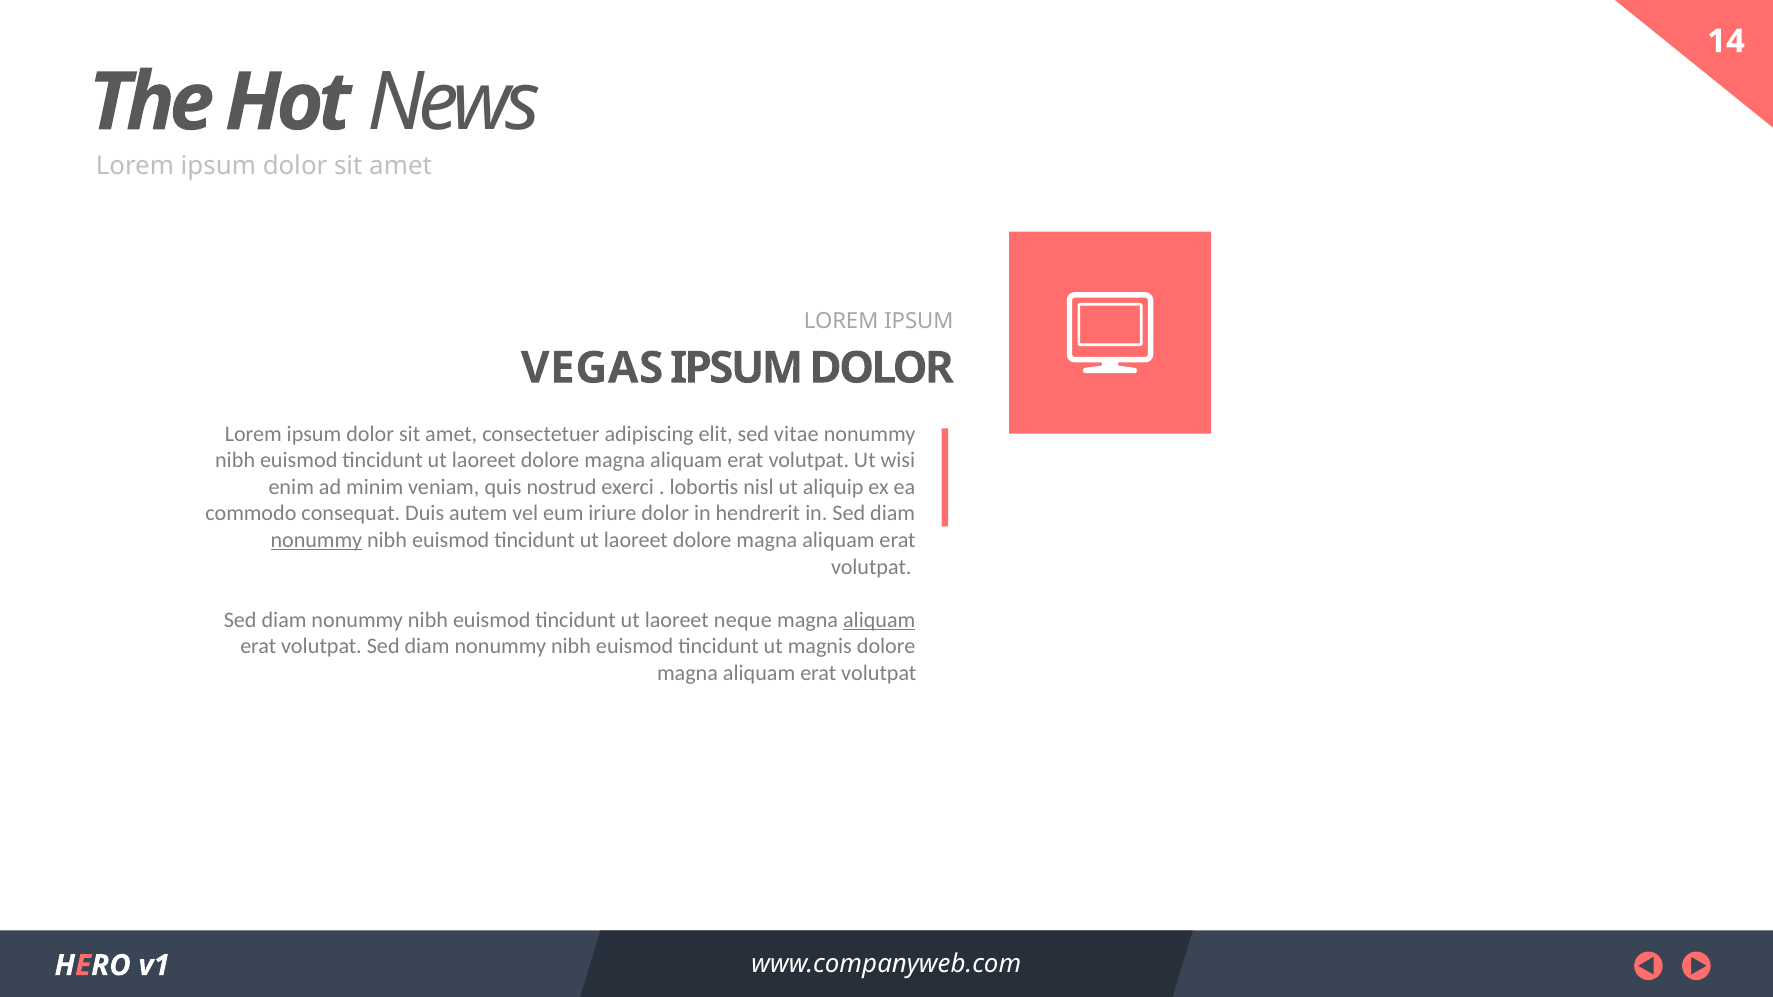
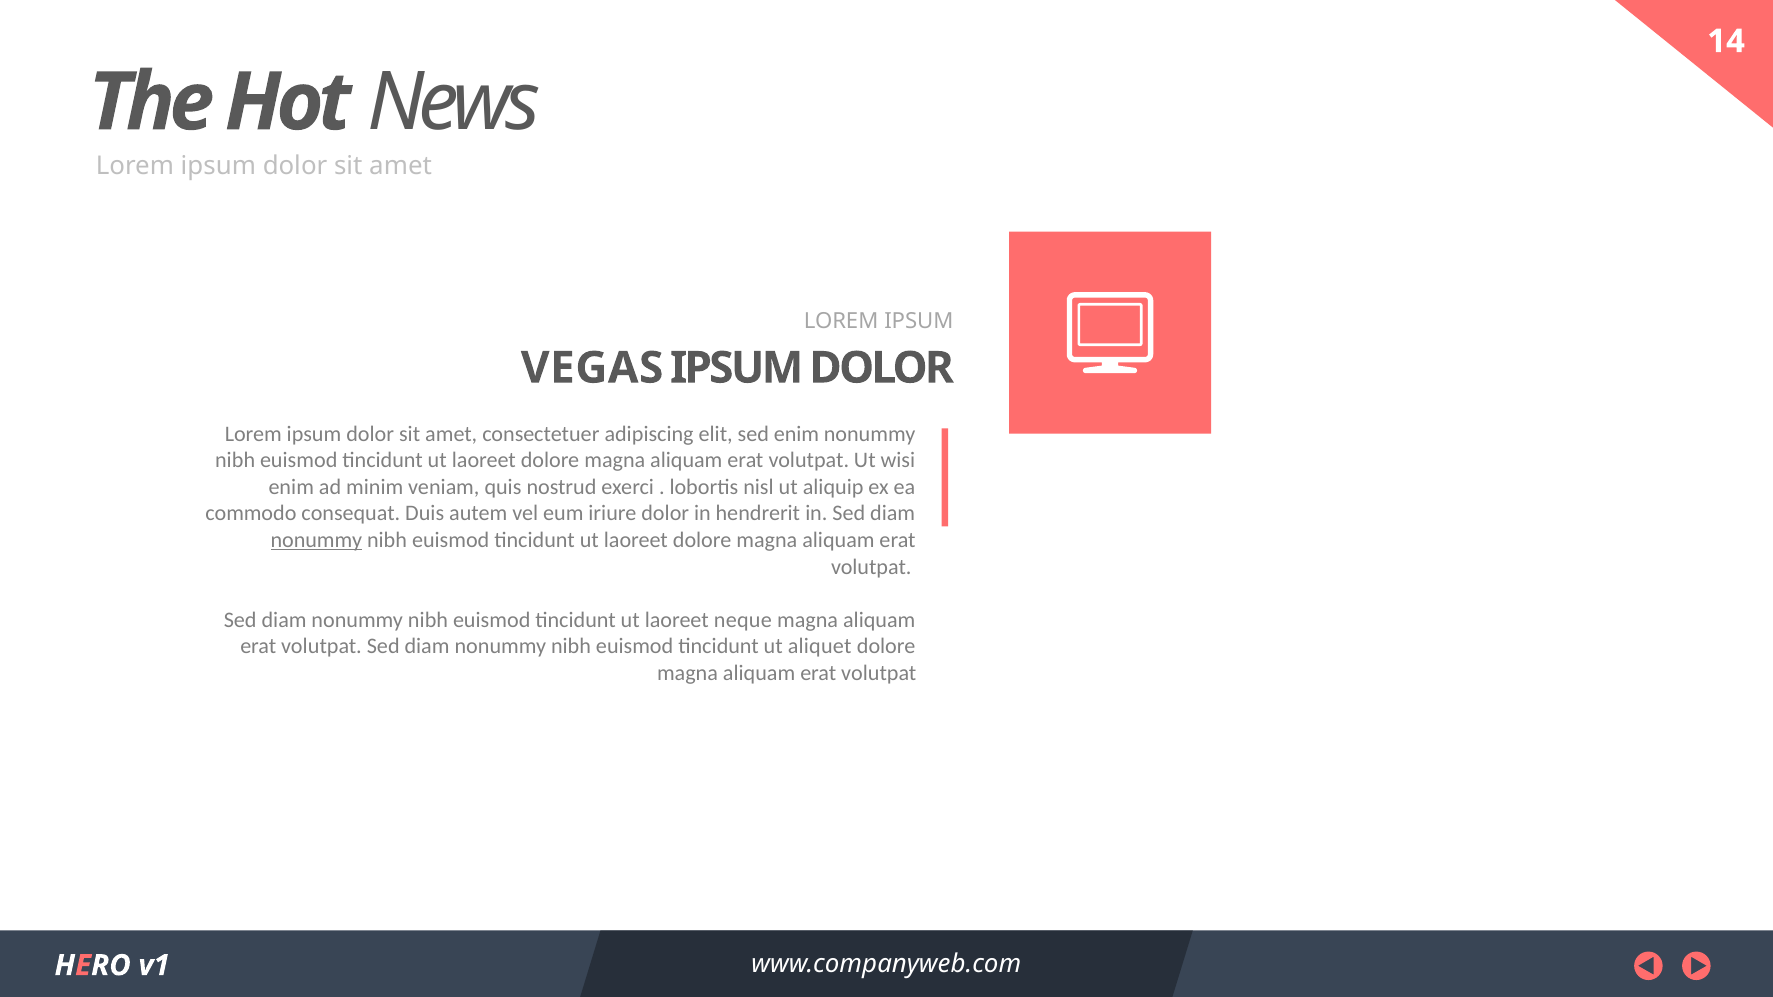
sed vitae: vitae -> enim (796, 434)
aliquam underline: present -> none (879, 620)
magnis: magnis -> aliquet (820, 647)
